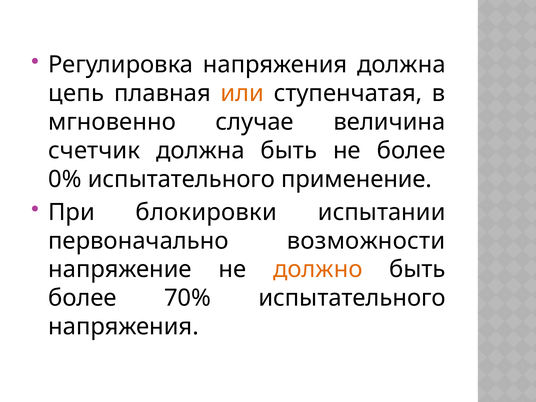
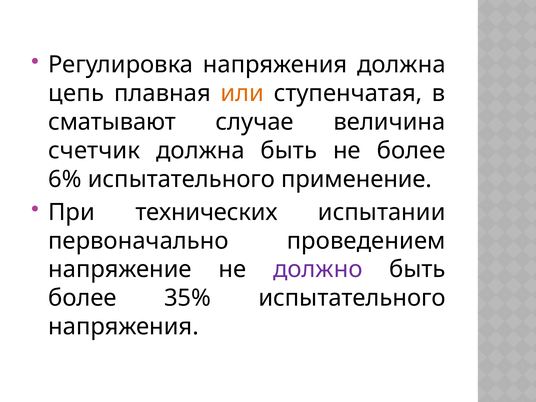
мгновенно: мгновенно -> сматывают (112, 122)
0%: 0% -> 6% (65, 179)
блокировки: блокировки -> технических (207, 212)
возможности: возможности -> проведением (366, 241)
должно colour: orange -> purple (318, 269)
70%: 70% -> 35% (188, 298)
